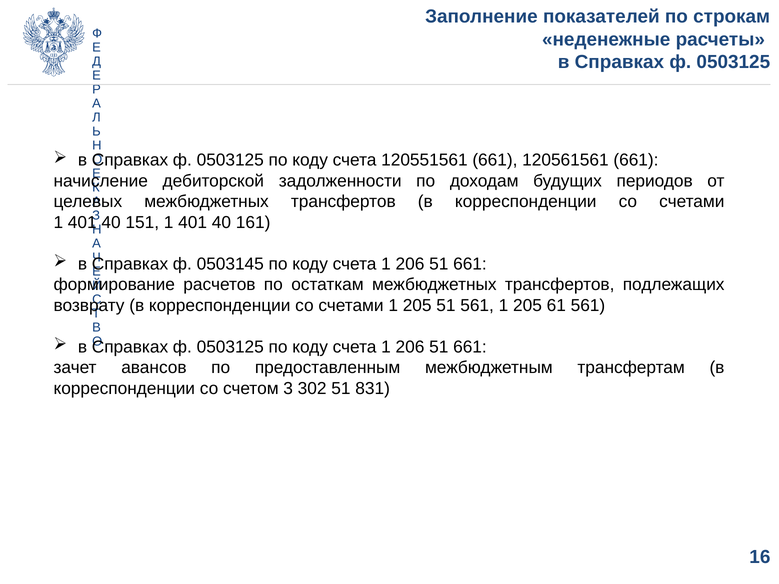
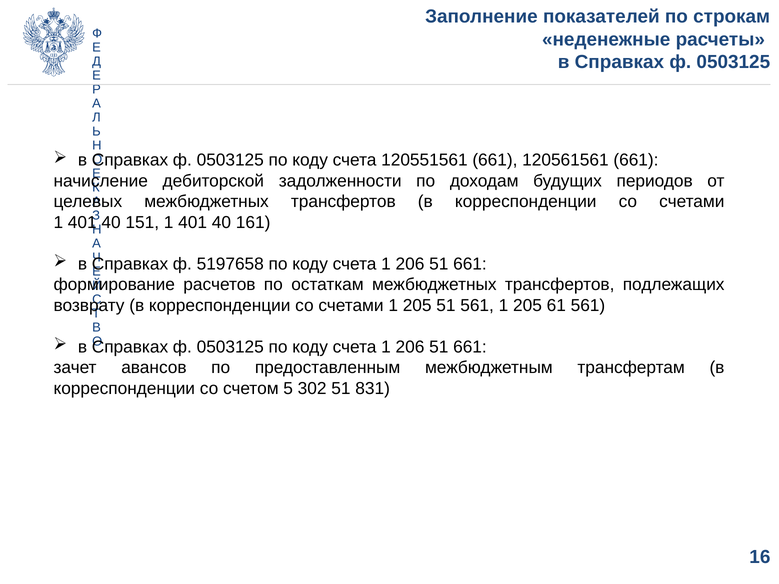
0503145: 0503145 -> 5197658 (230, 264)
3: 3 -> 5 (288, 389)
